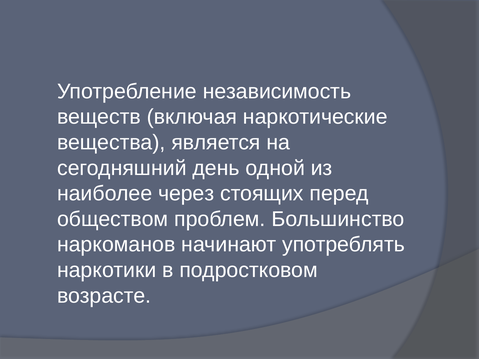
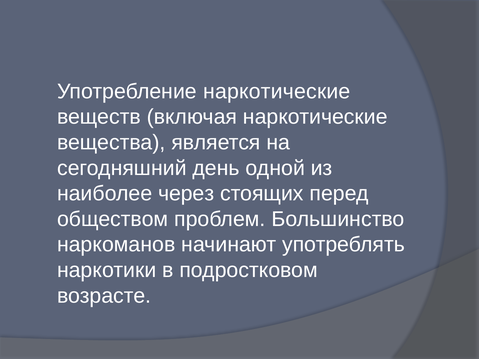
Употребление независимость: независимость -> наркотические (277, 91)
